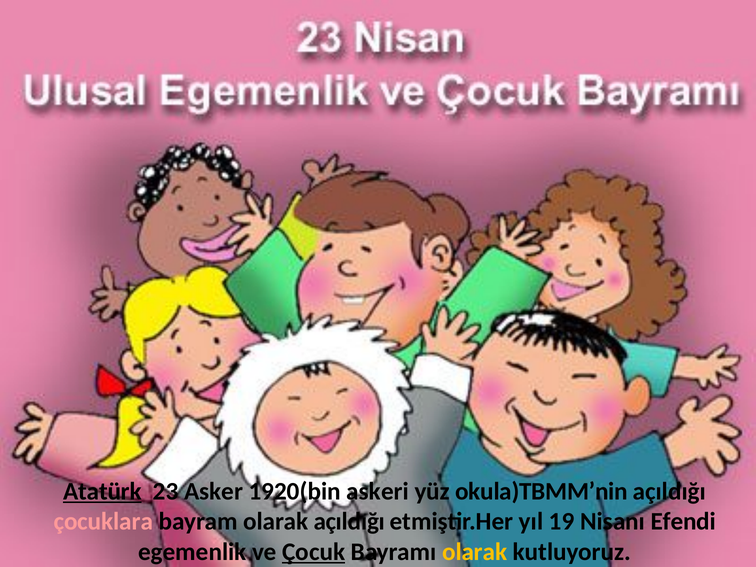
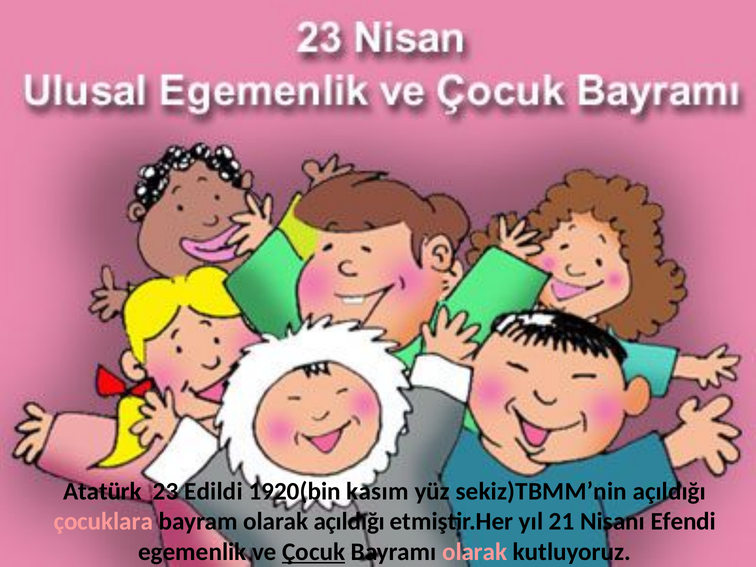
Atatürk underline: present -> none (103, 491)
Asker: Asker -> Edildi (213, 491)
askeri: askeri -> kasım (378, 491)
okula)TBMM’nin: okula)TBMM’nin -> sekiz)TBMM’nin (541, 491)
19: 19 -> 21 (562, 522)
olarak colour: yellow -> pink (475, 552)
